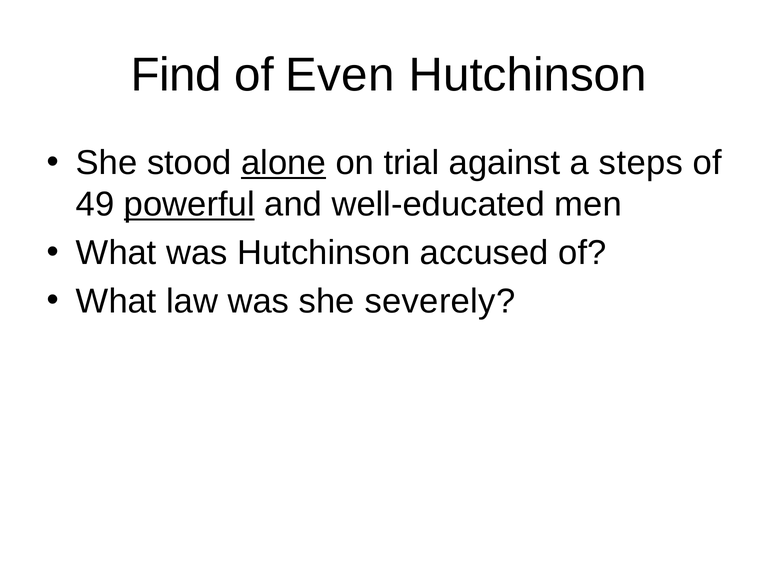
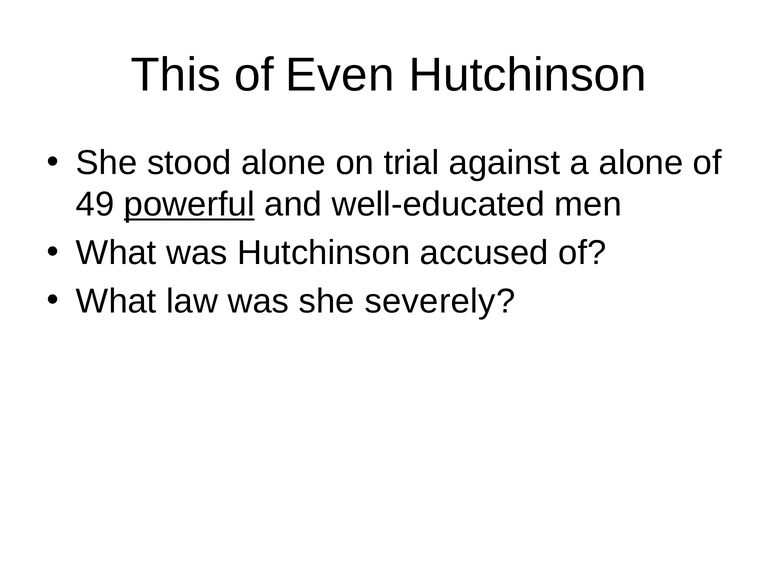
Find: Find -> This (176, 75)
alone underline: present -> none (283, 163)
a steps: steps -> alone (641, 163)
